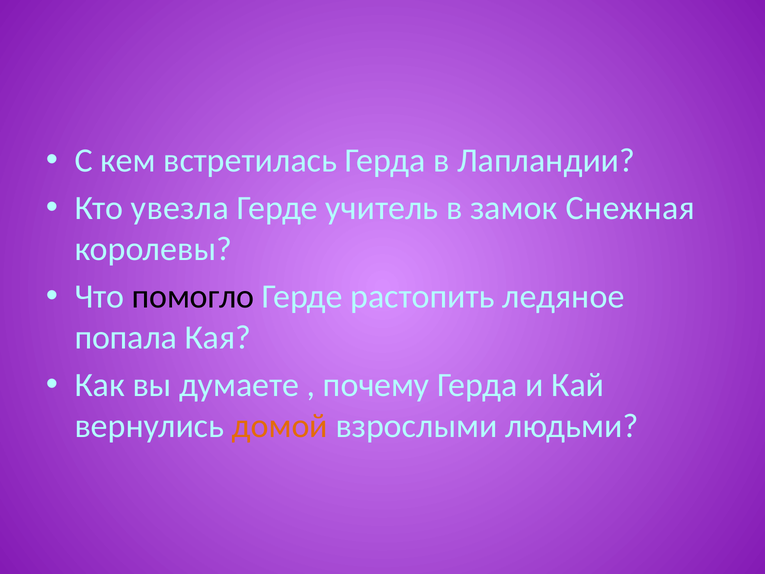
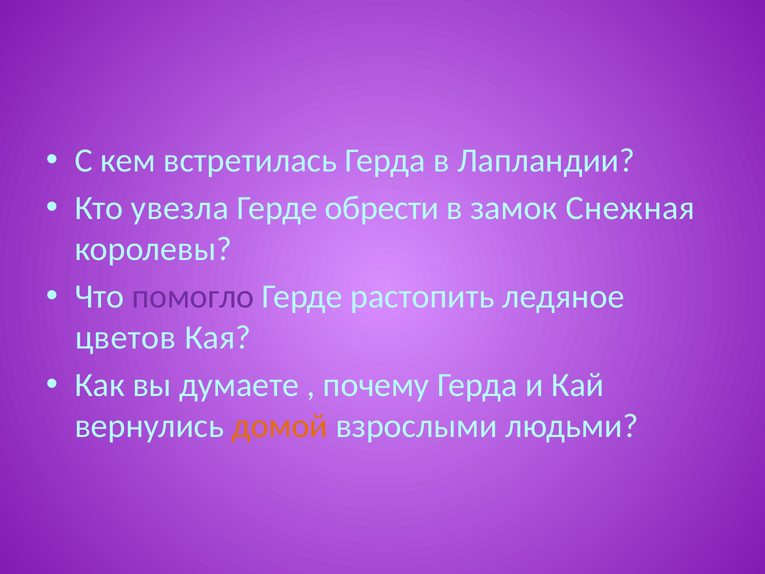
учитель: учитель -> обрести (382, 208)
помогло colour: black -> purple (193, 297)
попала: попала -> цветов (126, 337)
